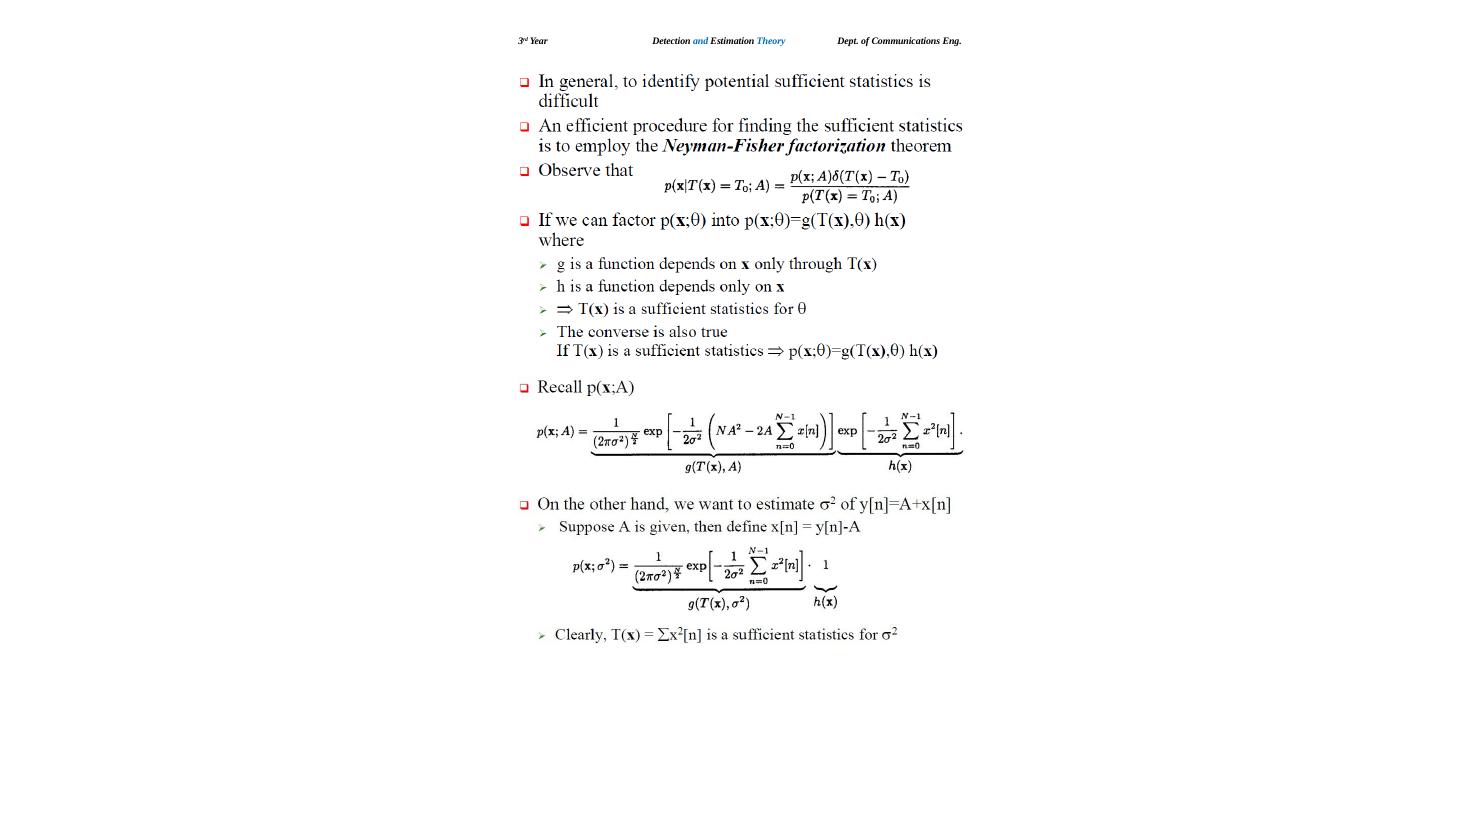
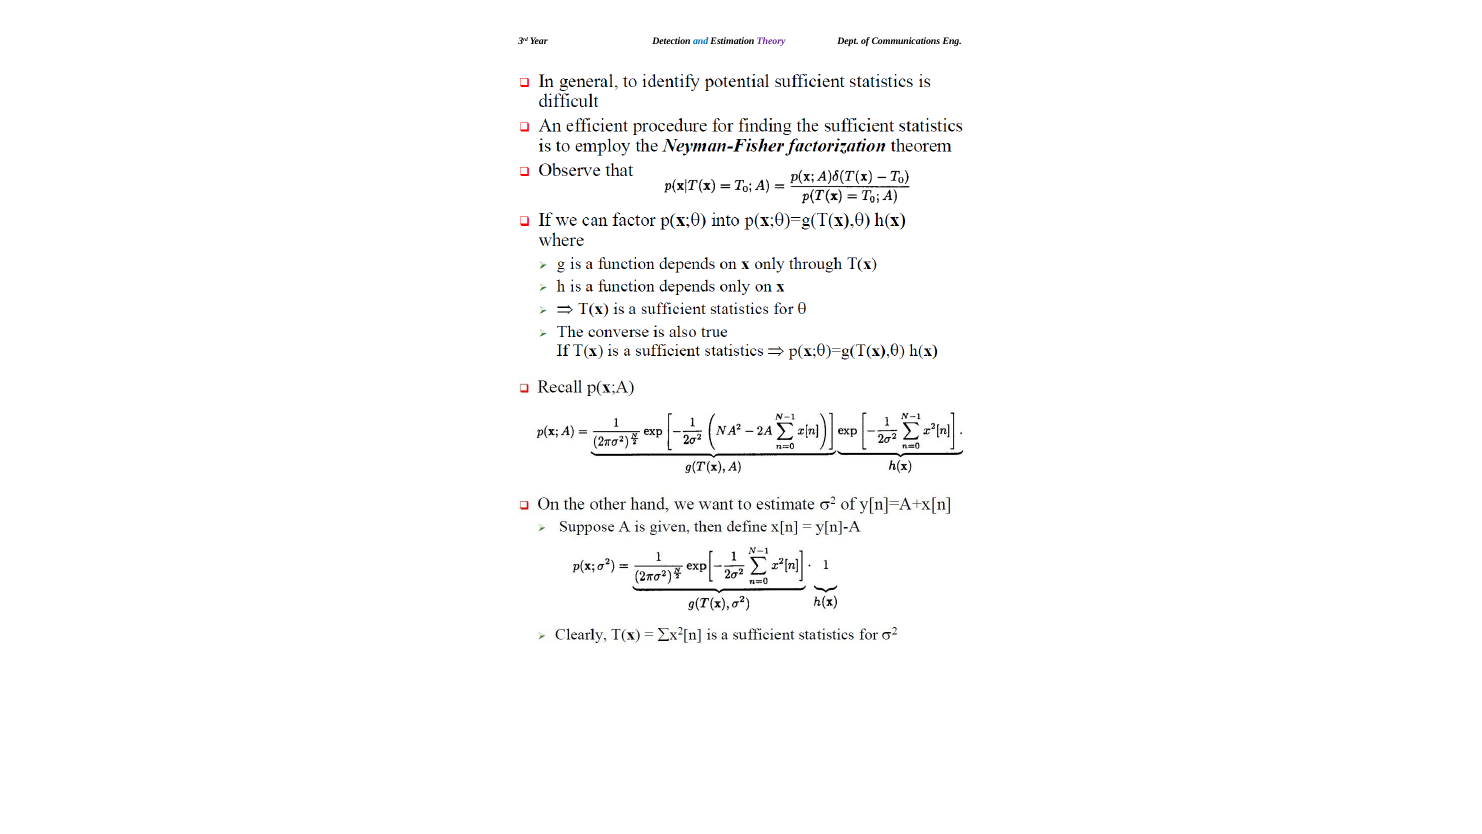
Theory colour: blue -> purple (771, 41)
